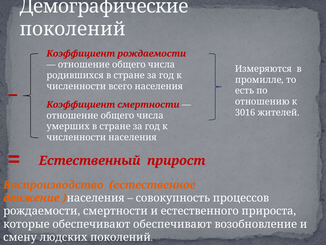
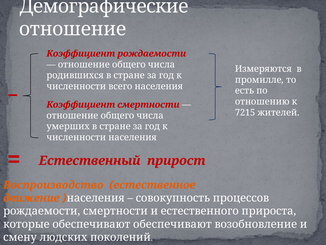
поколений: поколений -> отношение (73, 29)
3016: 3016 -> 7215 (245, 112)
